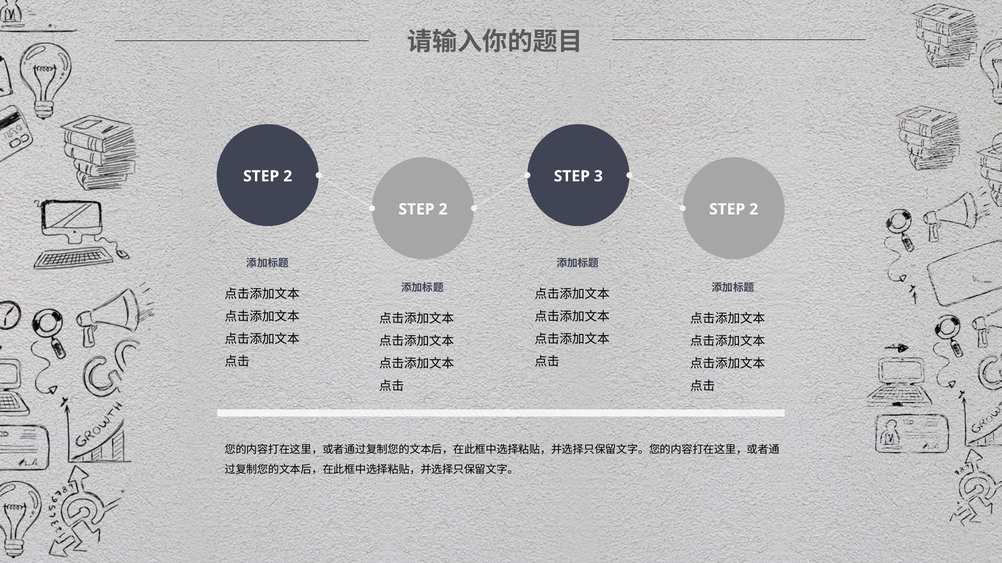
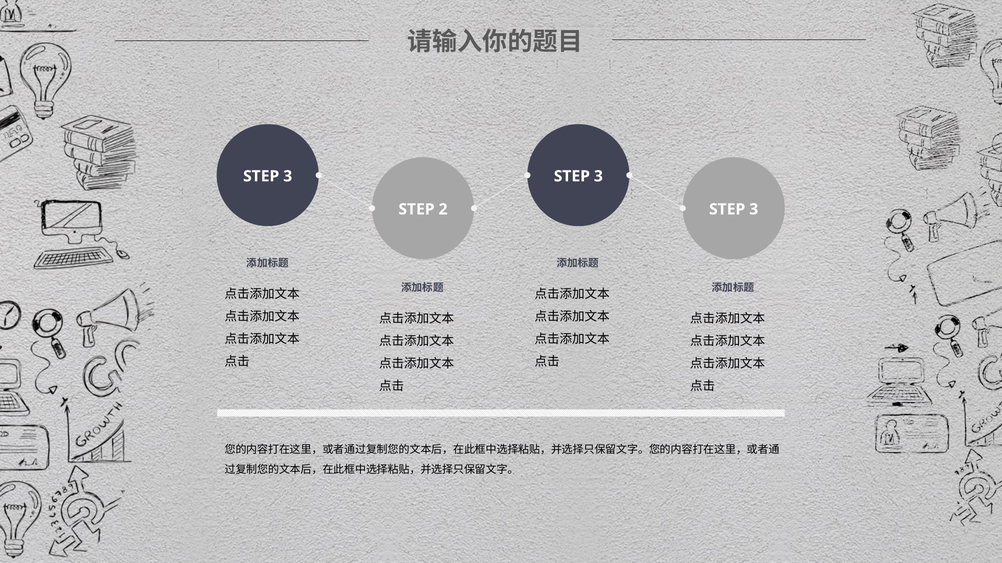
2: 2 -> 3 (288, 176)
2: 2 -> 3 (754, 209)
